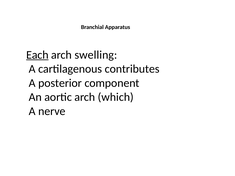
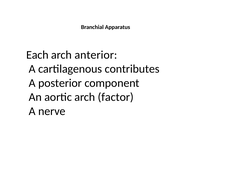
Each underline: present -> none (37, 55)
swelling: swelling -> anterior (96, 55)
which: which -> factor (116, 97)
